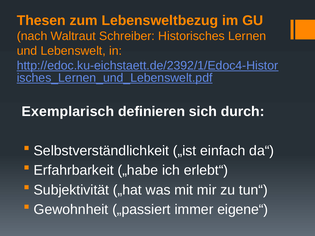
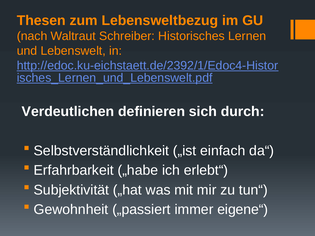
Exemplarisch: Exemplarisch -> Verdeutlichen (68, 112)
